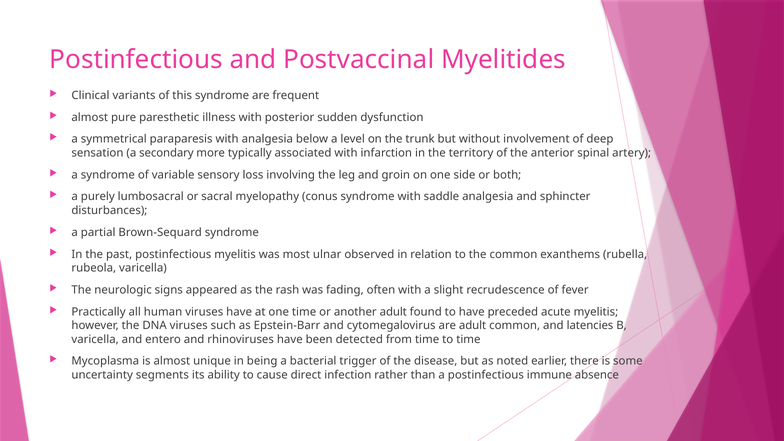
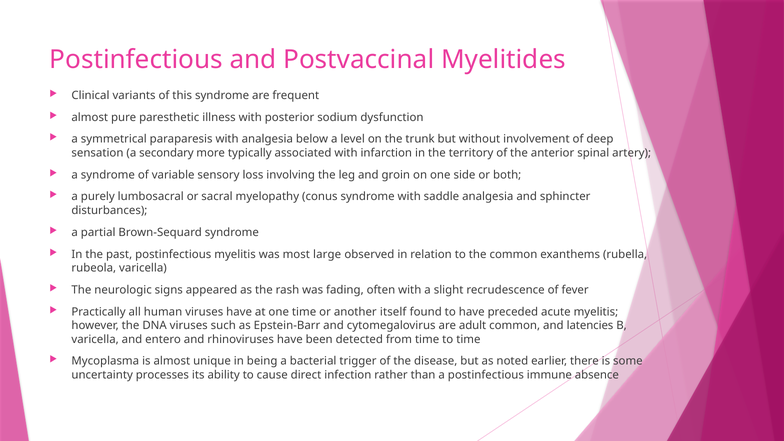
sudden: sudden -> sodium (337, 117)
ulnar: ulnar -> large (327, 254)
another adult: adult -> itself (393, 312)
segments: segments -> processes (162, 375)
